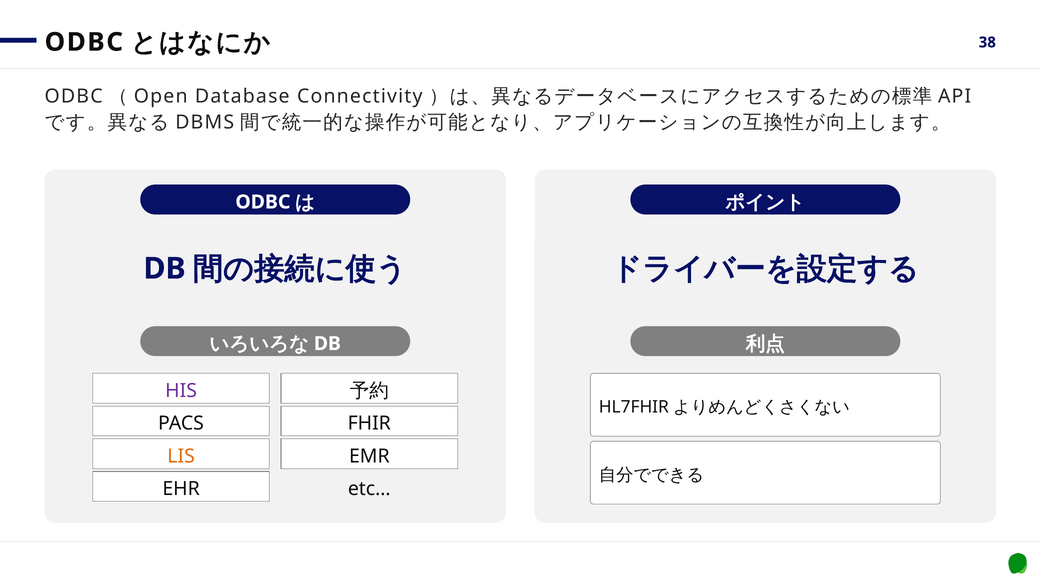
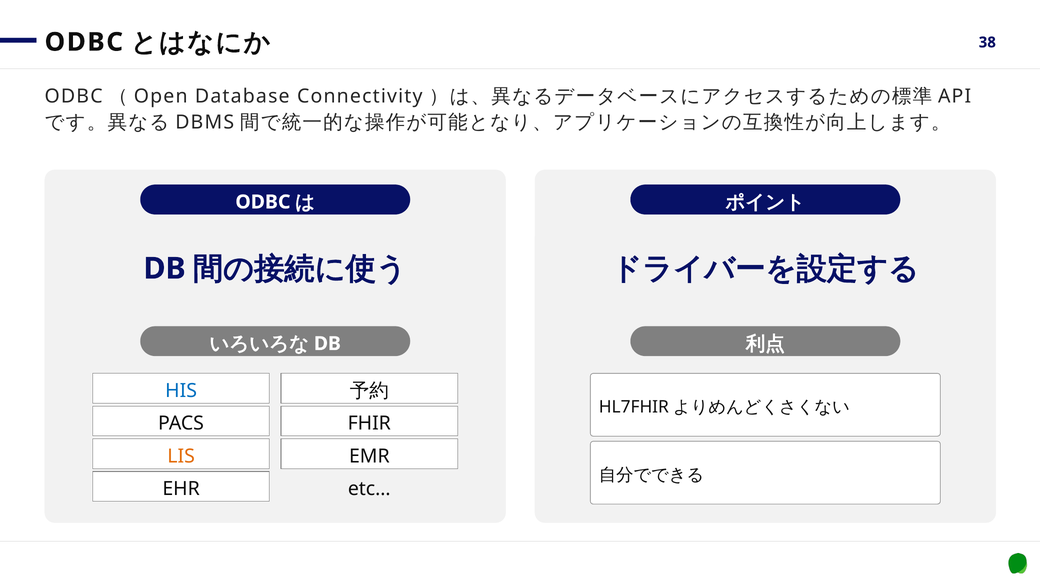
HIS colour: purple -> blue (181, 391)
